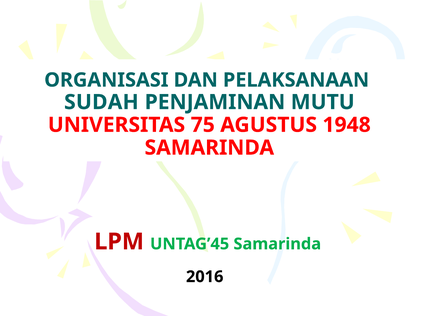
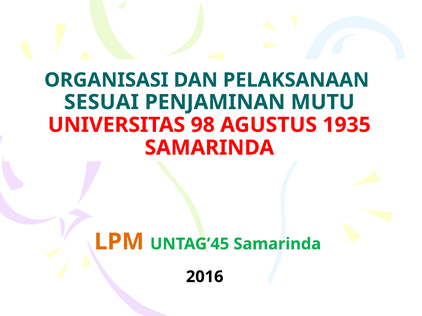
SUDAH: SUDAH -> SESUAI (101, 102)
75: 75 -> 98 (203, 125)
1948: 1948 -> 1935 (347, 125)
LPM colour: red -> orange (119, 242)
